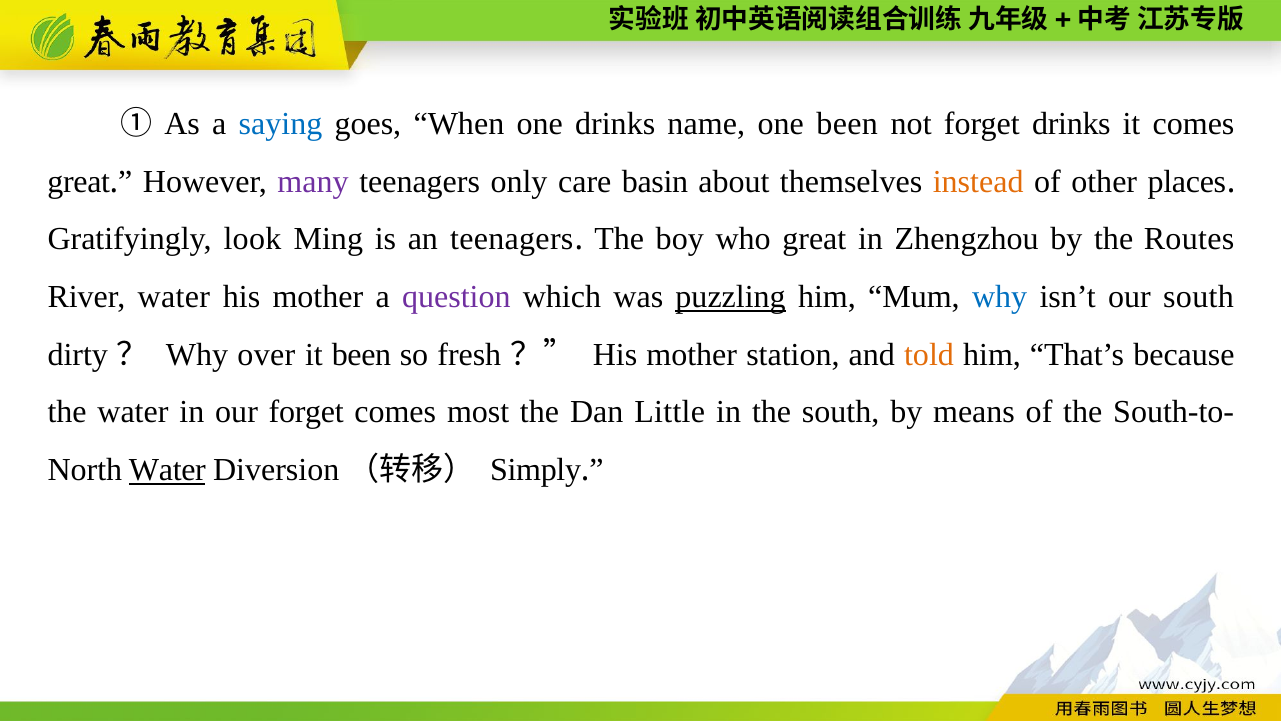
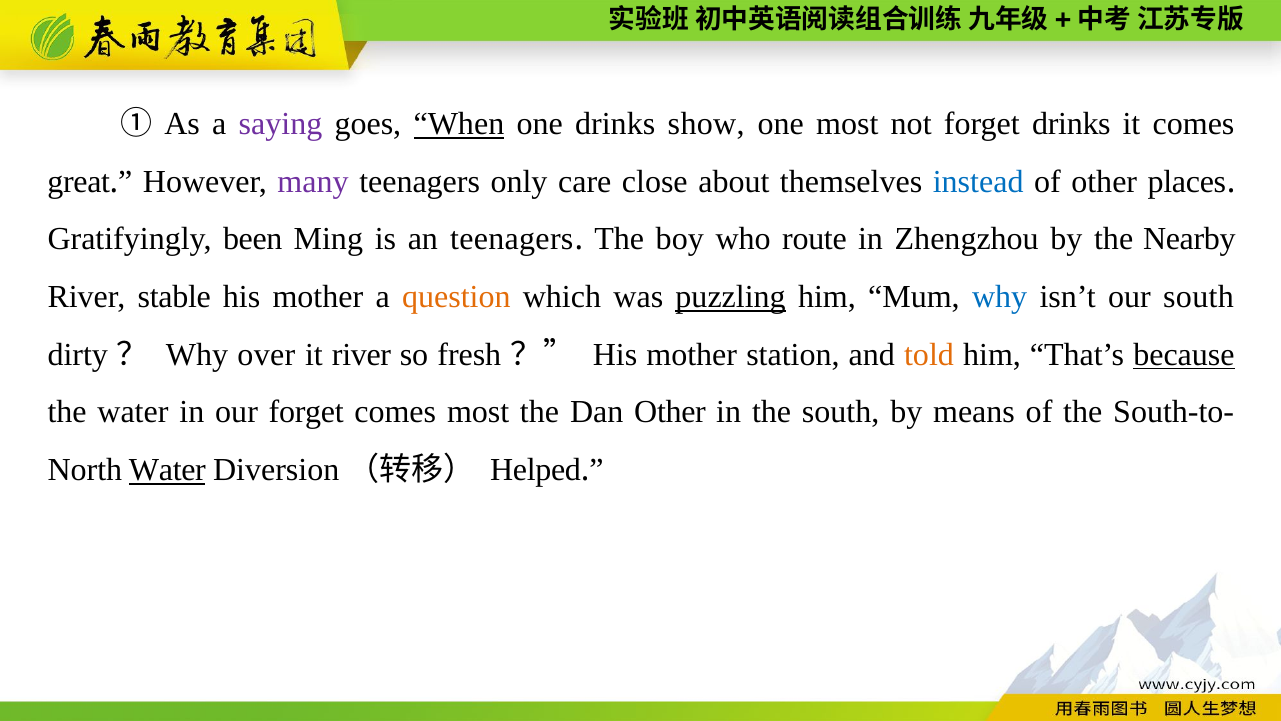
saying colour: blue -> purple (281, 124)
When underline: none -> present (459, 124)
name: name -> show (706, 124)
one been: been -> most (847, 124)
basin: basin -> close (655, 182)
instead colour: orange -> blue (978, 182)
look: look -> been (253, 239)
who great: great -> route (814, 239)
Routes: Routes -> Nearby (1189, 239)
River water: water -> stable (174, 297)
question colour: purple -> orange (456, 297)
it been: been -> river (361, 355)
because underline: none -> present (1184, 355)
Dan Little: Little -> Other (670, 412)
Simply: Simply -> Helped (536, 470)
